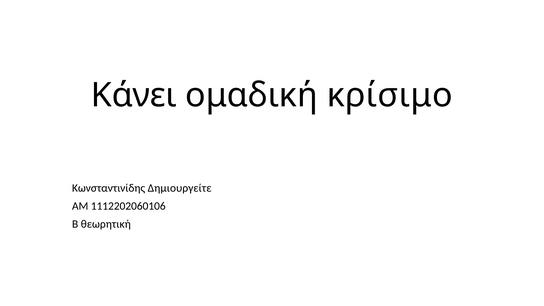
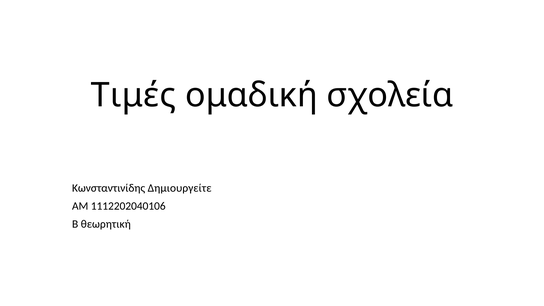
Κάνει: Κάνει -> Τιμές (134, 95)
κρίσιμο: κρίσιμο -> σχολεία (390, 95)
1112202060106: 1112202060106 -> 1112202040106 (128, 206)
